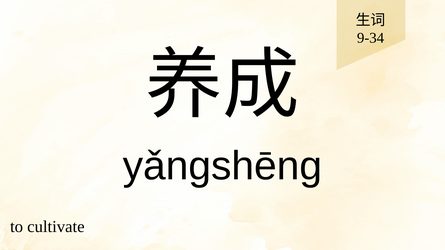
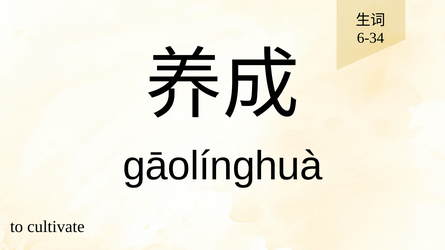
9-34: 9-34 -> 6-34 (371, 38)
yǎngshēng: yǎngshēng -> gāolínghuà (223, 166)
